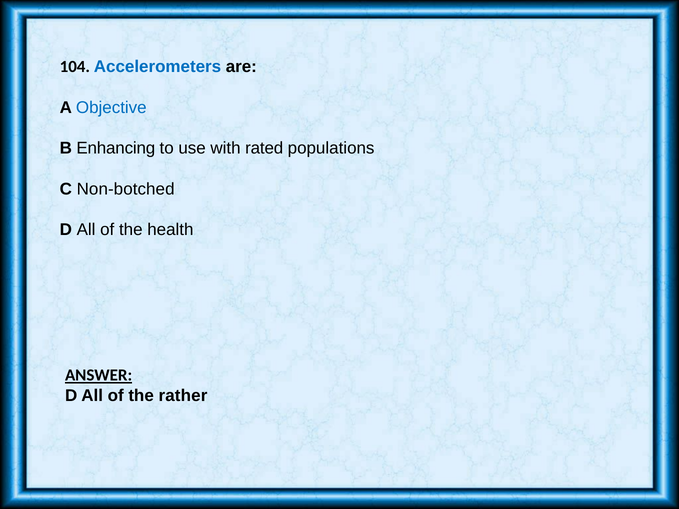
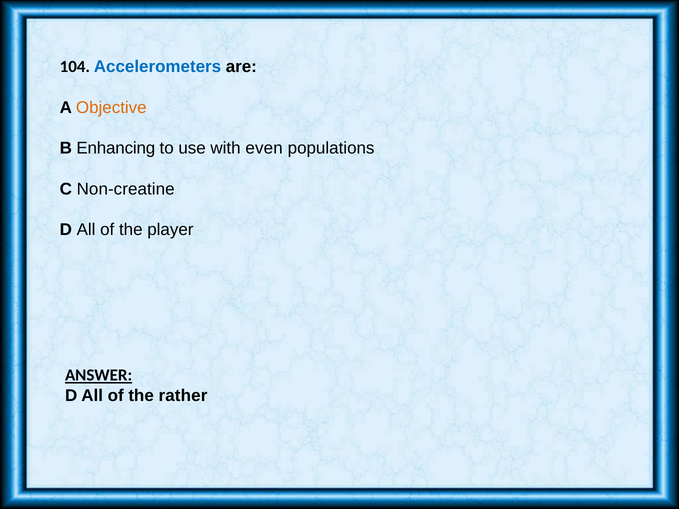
Objective colour: blue -> orange (111, 108)
rated: rated -> even (264, 148)
Non-botched: Non-botched -> Non-creatine (126, 189)
health: health -> player (170, 230)
